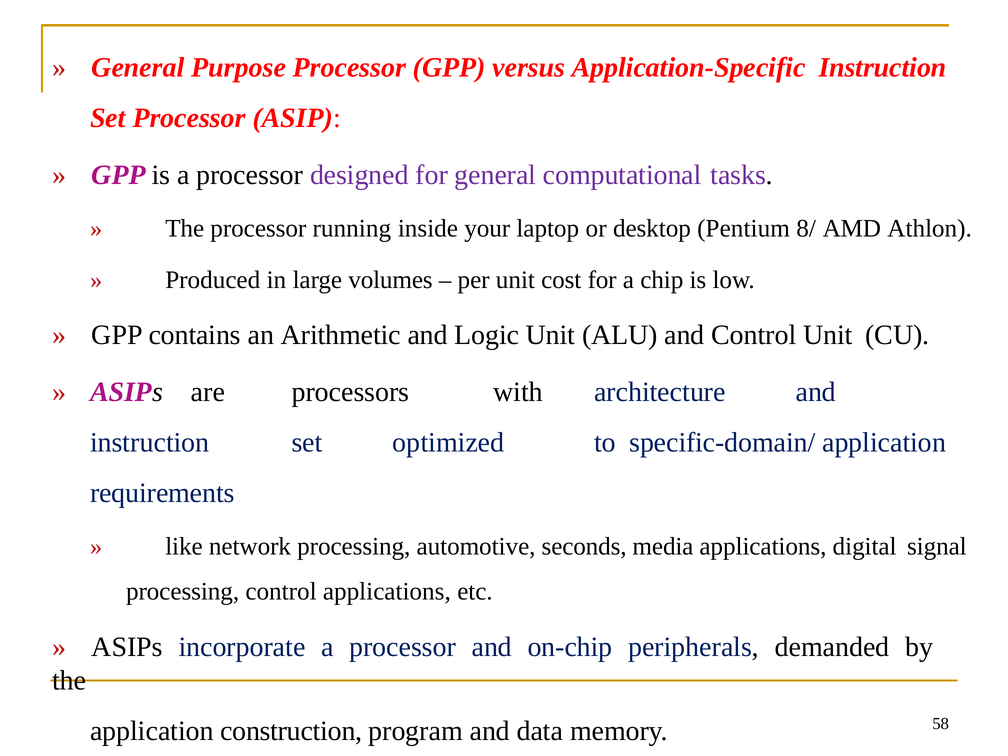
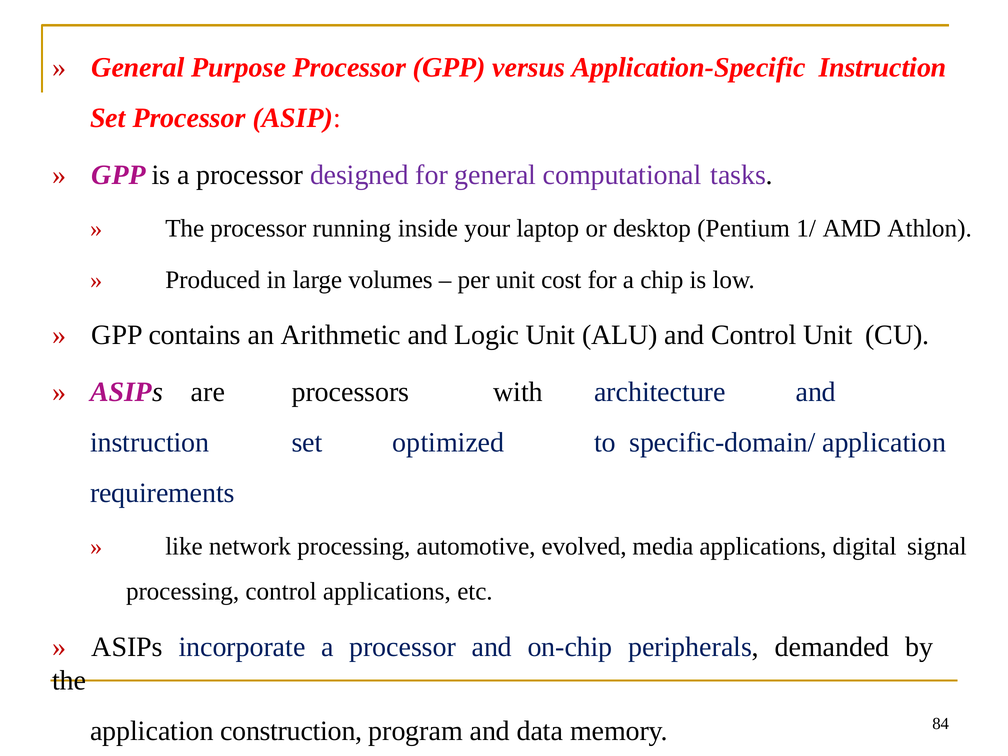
8/: 8/ -> 1/ (806, 228)
seconds: seconds -> evolved (584, 546)
58: 58 -> 84 (941, 724)
